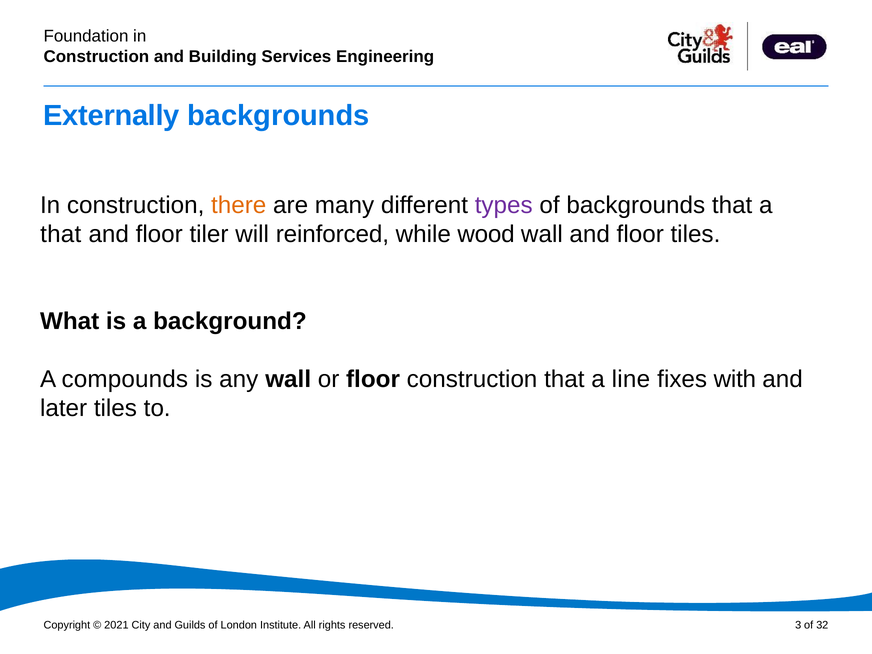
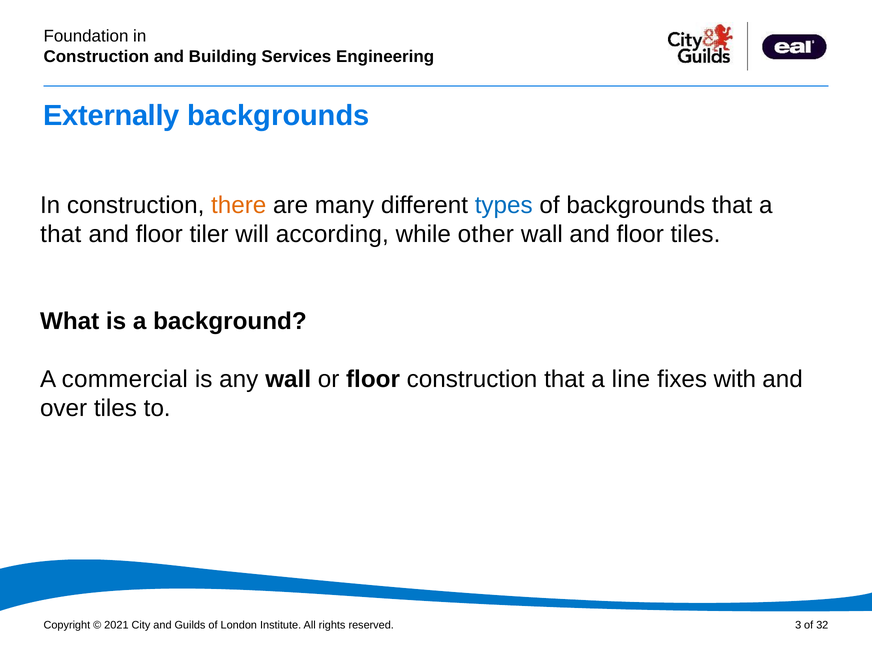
types colour: purple -> blue (504, 205)
reinforced: reinforced -> according (332, 234)
wood: wood -> other (486, 234)
compounds: compounds -> commercial (125, 379)
later: later -> over (64, 409)
